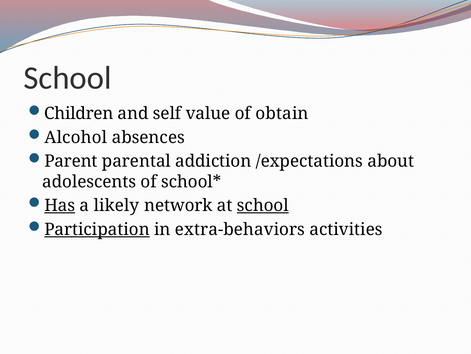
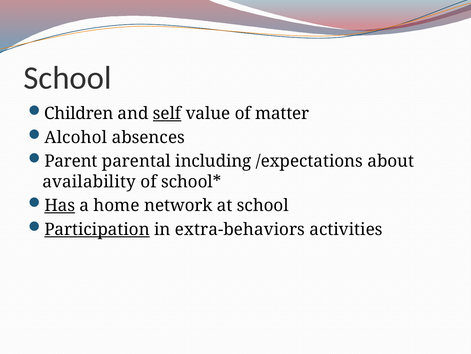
self underline: none -> present (167, 113)
obtain: obtain -> matter (282, 113)
addiction: addiction -> including (213, 161)
adolescents: adolescents -> availability (89, 181)
likely: likely -> home (117, 205)
school underline: present -> none (263, 205)
